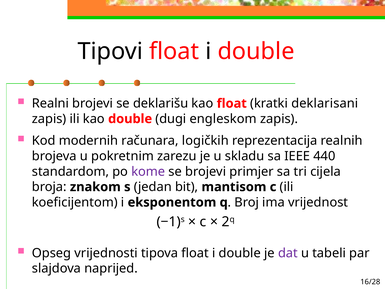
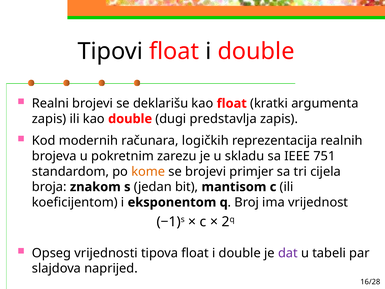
deklarisani: deklarisani -> argumenta (325, 103)
engleskom: engleskom -> predstavlja (223, 119)
440: 440 -> 751 (324, 156)
kome colour: purple -> orange (148, 171)
